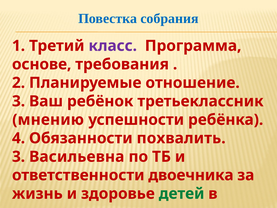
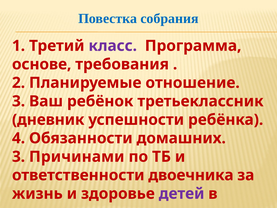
мнению: мнению -> дневник (48, 120)
похвалить: похвалить -> домашних (181, 138)
Васильевна: Васильевна -> Причинами (77, 157)
детей colour: green -> purple (182, 193)
